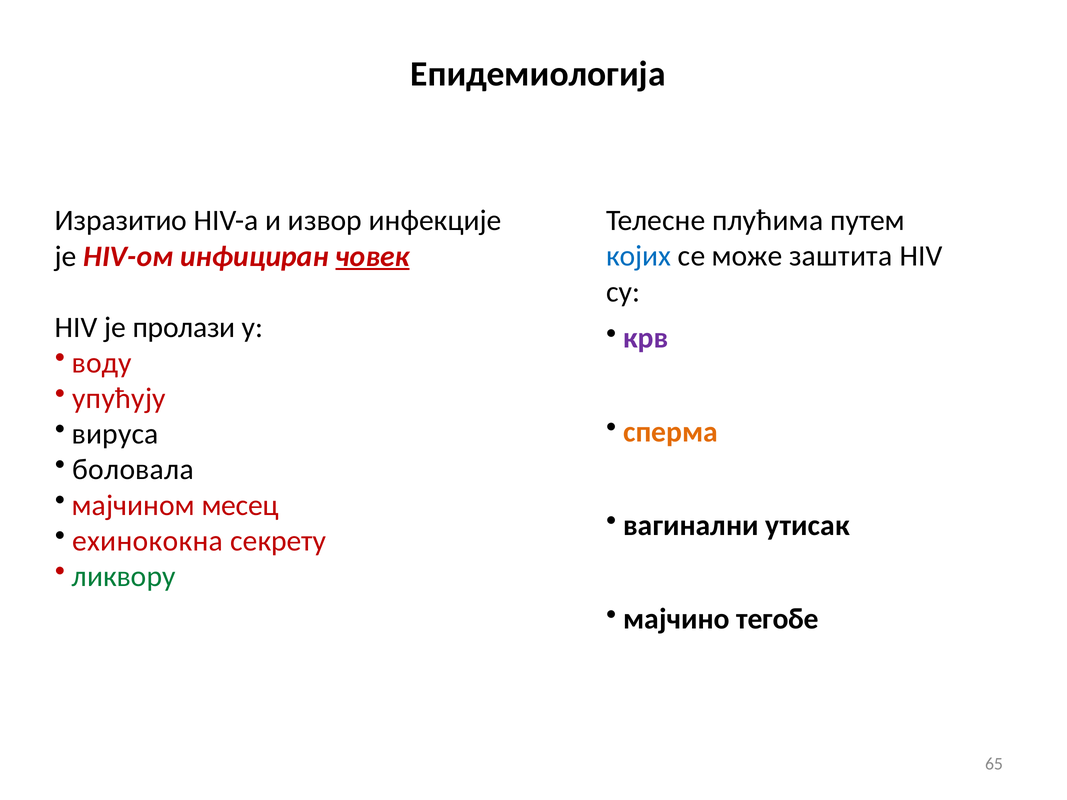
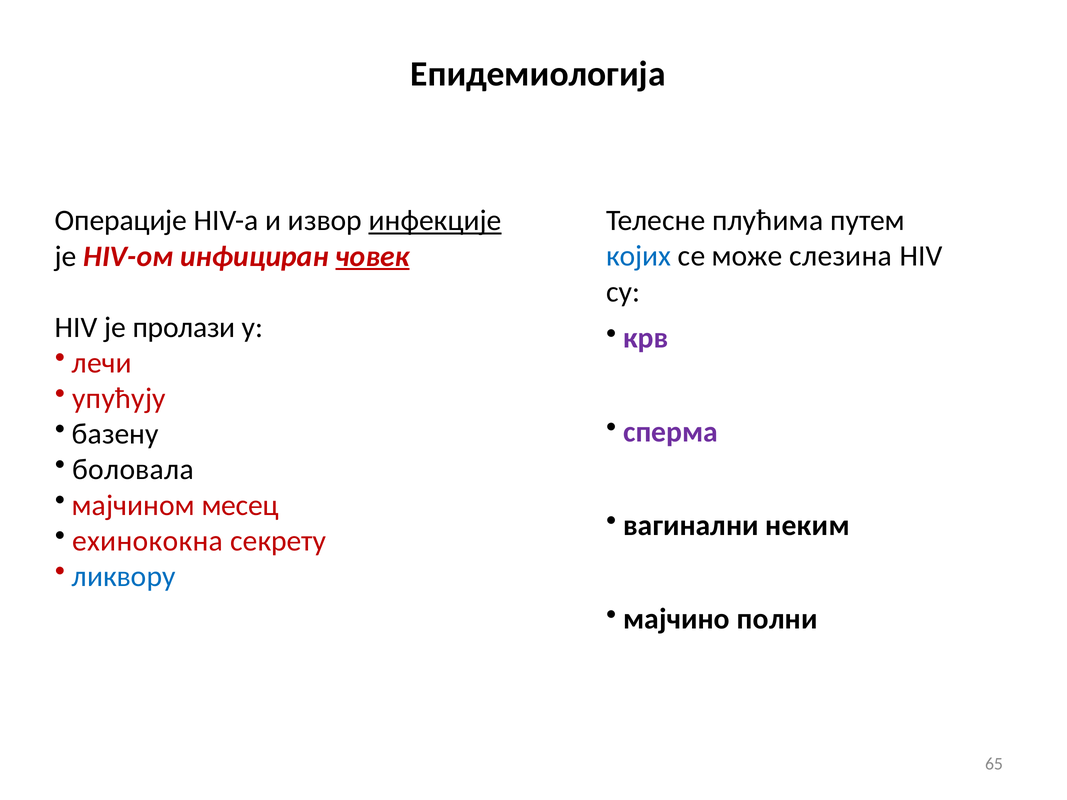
Изразитио: Изразитио -> Операције (121, 221)
инфекције underline: none -> present (435, 221)
заштита: заштита -> слезина (841, 256)
воду: воду -> лечи (102, 363)
сперма colour: orange -> purple (671, 432)
вируса: вируса -> базену (115, 434)
утисак: утисак -> неким (808, 526)
ликвору colour: green -> blue (124, 577)
тегобе: тегобе -> полни (777, 619)
